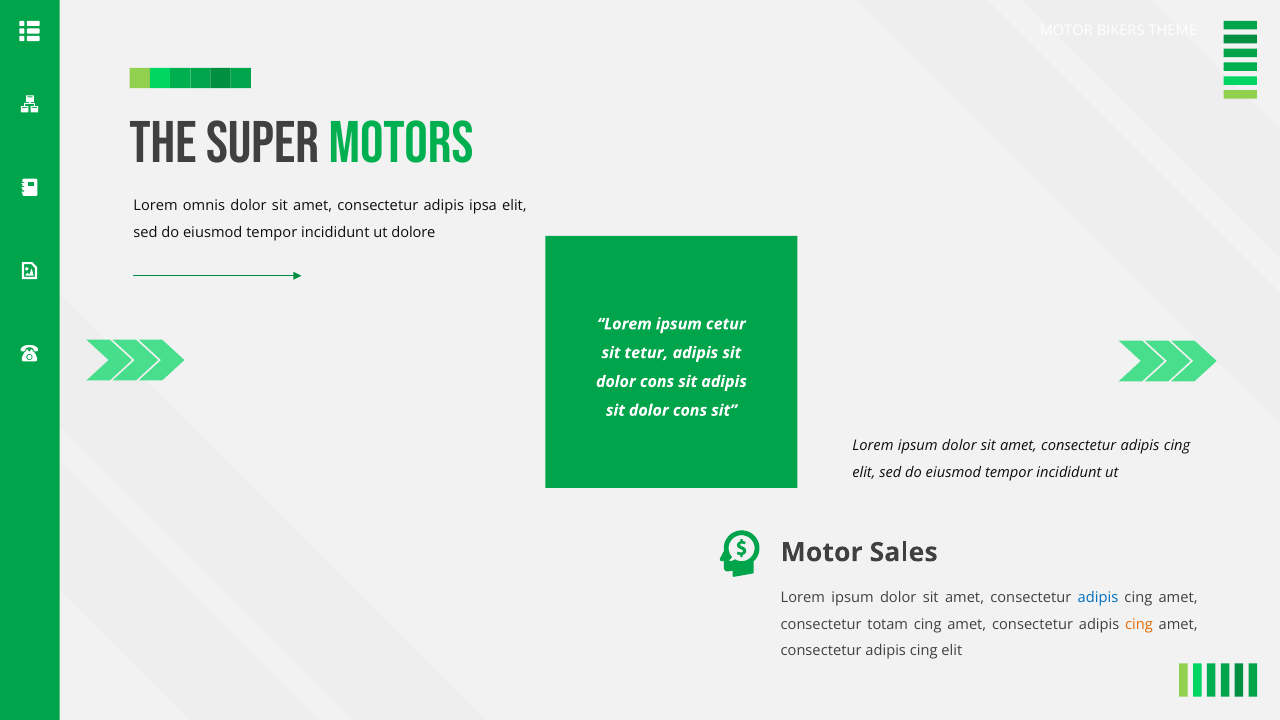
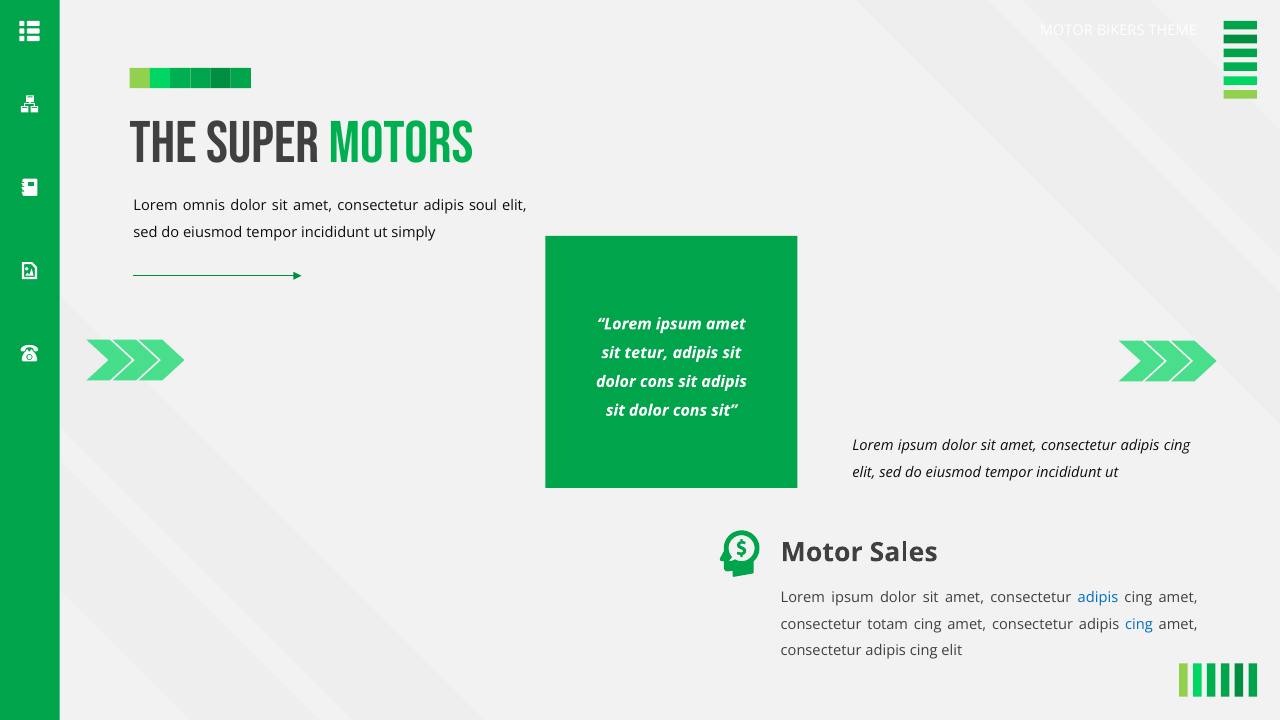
ipsa: ipsa -> soul (483, 206)
dolore: dolore -> simply (413, 233)
ipsum cetur: cetur -> amet (726, 324)
cing colour: orange -> blue (1139, 624)
